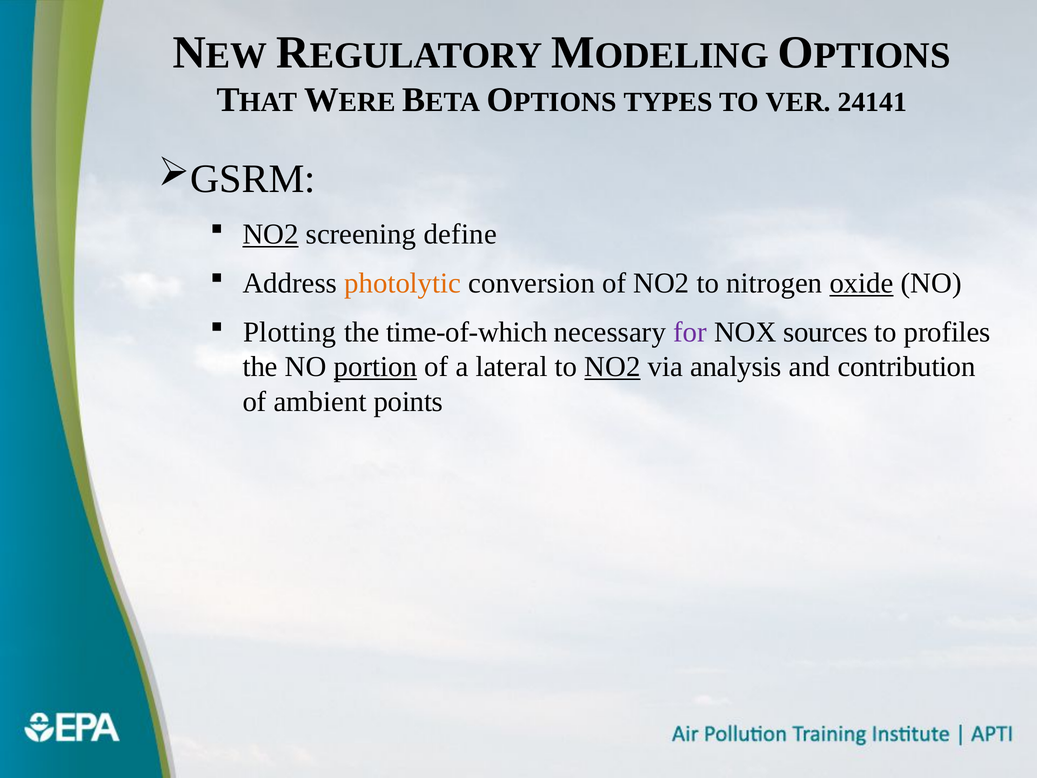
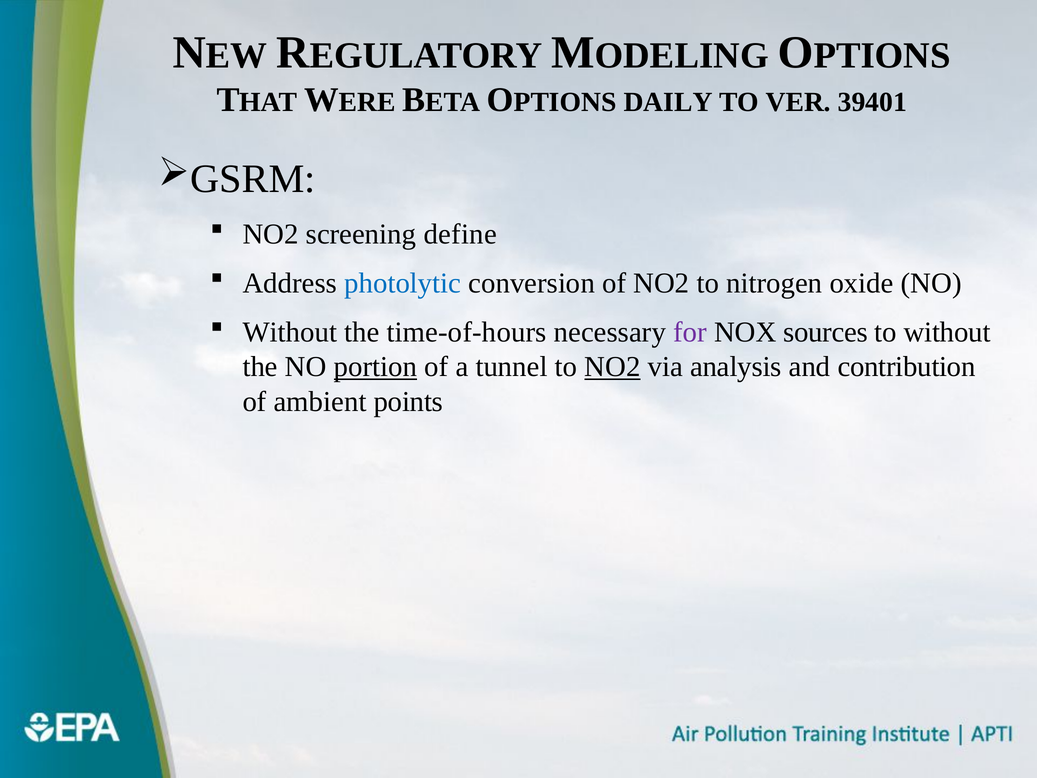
TYPES: TYPES -> DAILY (668, 102)
24141: 24141 -> 39401 (872, 102)
NO2 underline: present -> none (271, 234)
photolytic colour: orange -> blue (403, 283)
oxide underline: present -> none (862, 283)
Plotting: Plotting -> Without (290, 332)
time-of-which: time-of-which -> time-of-hours (467, 332)
to profiles: profiles -> without (947, 332)
lateral: lateral -> tunnel (512, 367)
